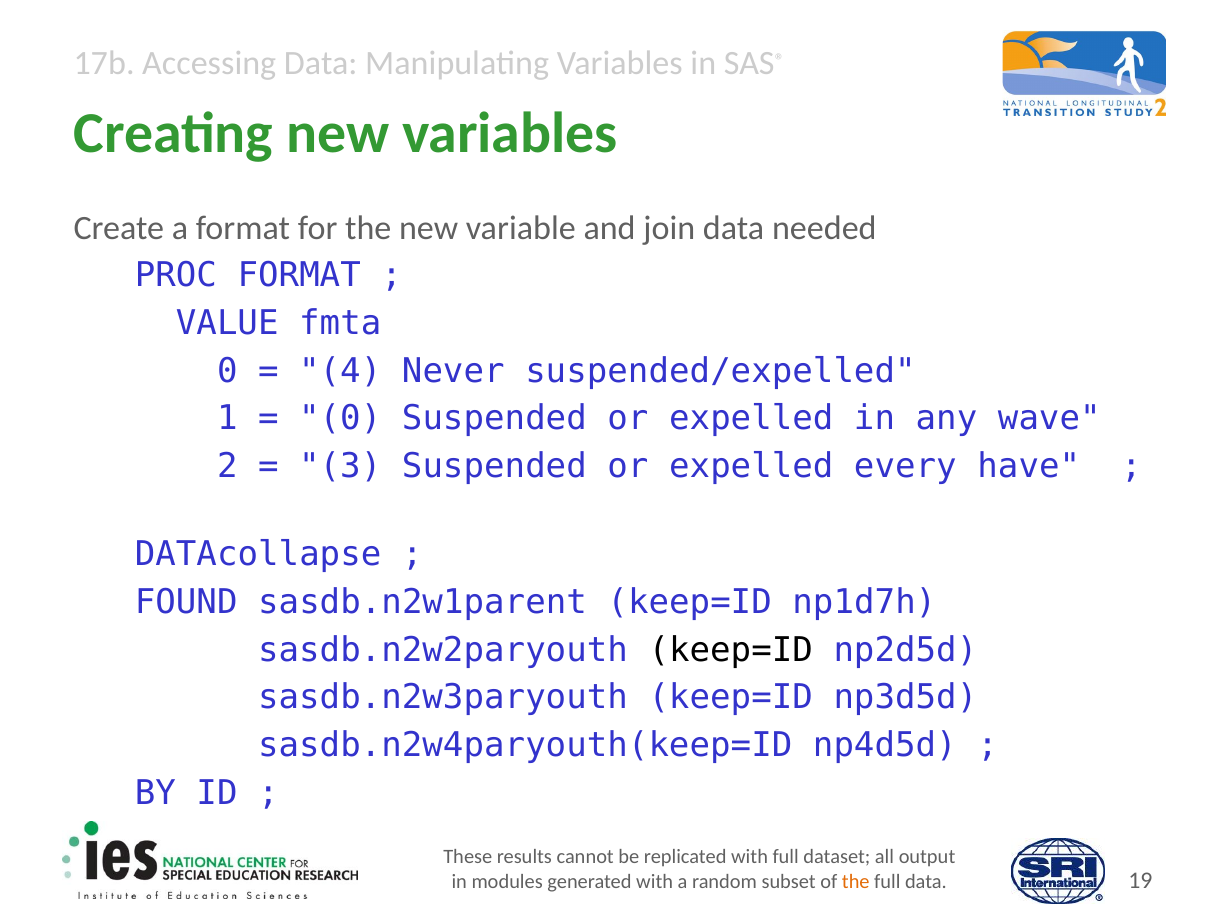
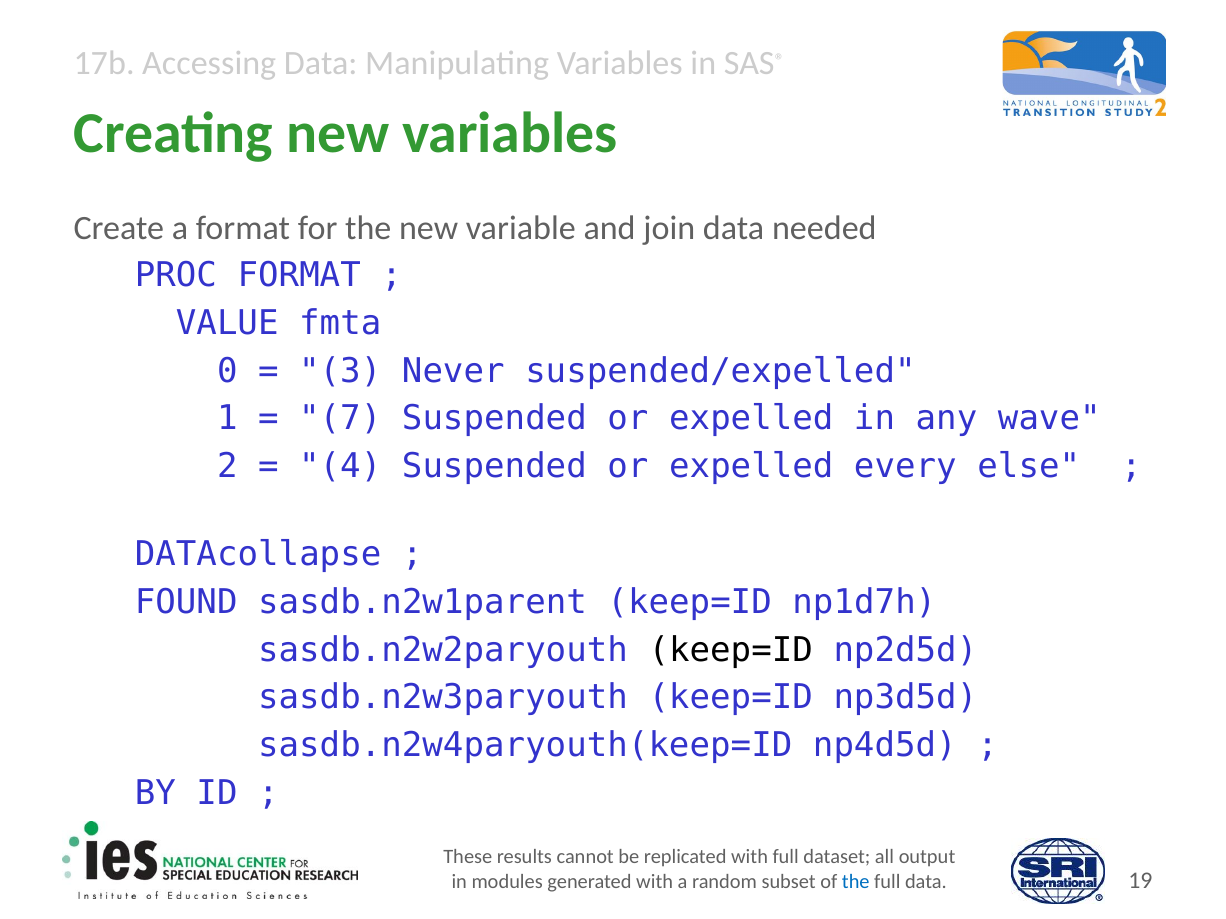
4: 4 -> 3 (340, 371)
0: 0 -> 7 (340, 419)
3: 3 -> 4 (340, 466)
have: have -> else (1029, 466)
the colour: orange -> blue (856, 882)
